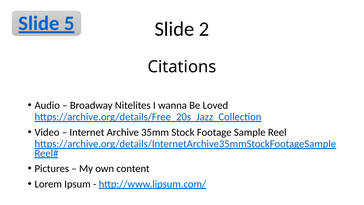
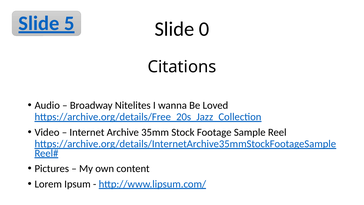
2: 2 -> 0 (204, 29)
